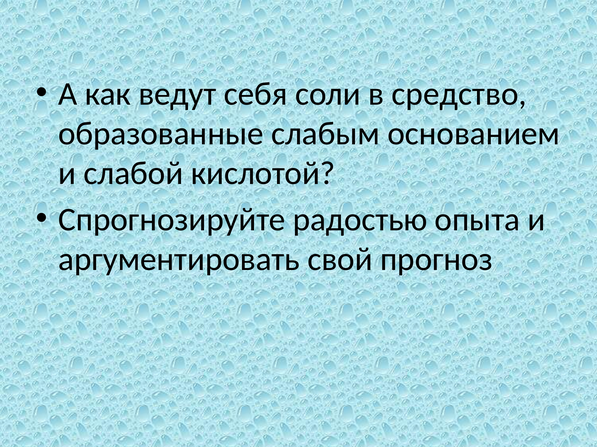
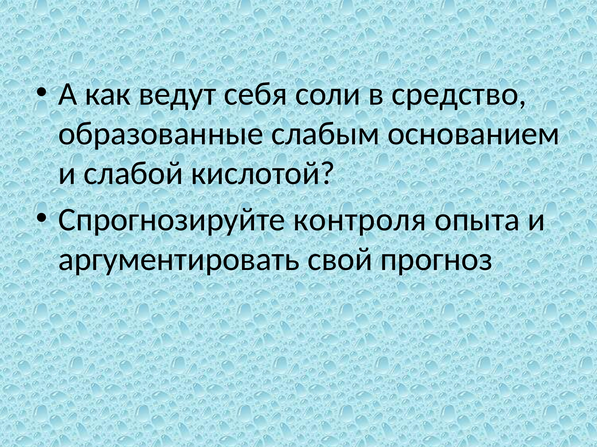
радостью: радостью -> контроля (360, 220)
